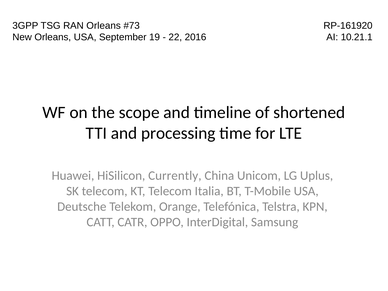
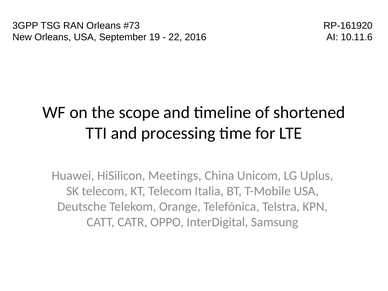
10.21.1: 10.21.1 -> 10.11.6 (357, 37)
Currently: Currently -> Meetings (175, 176)
